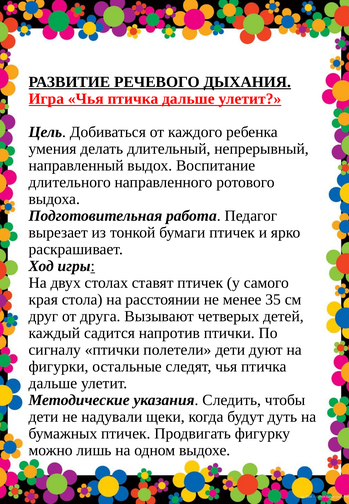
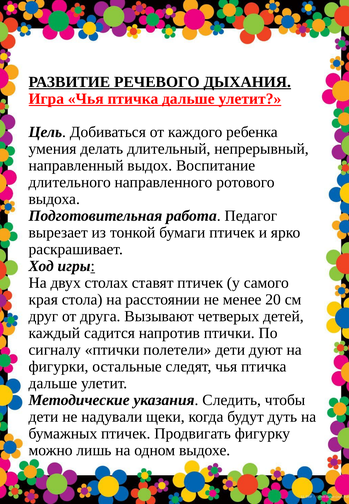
35: 35 -> 20 (273, 300)
